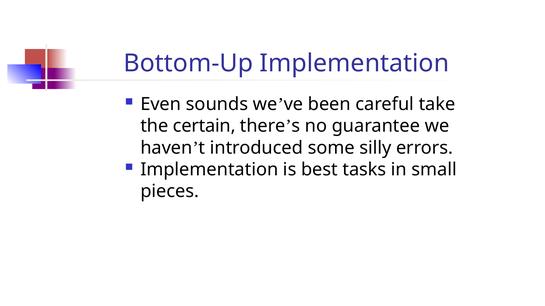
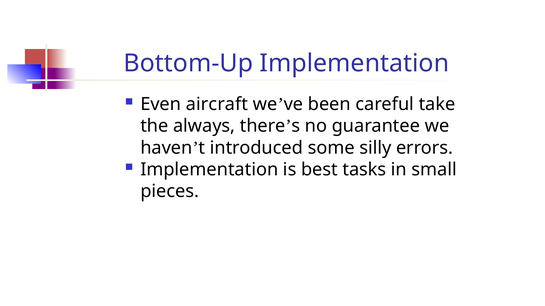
sounds: sounds -> aircraft (217, 104)
certain: certain -> always (204, 126)
